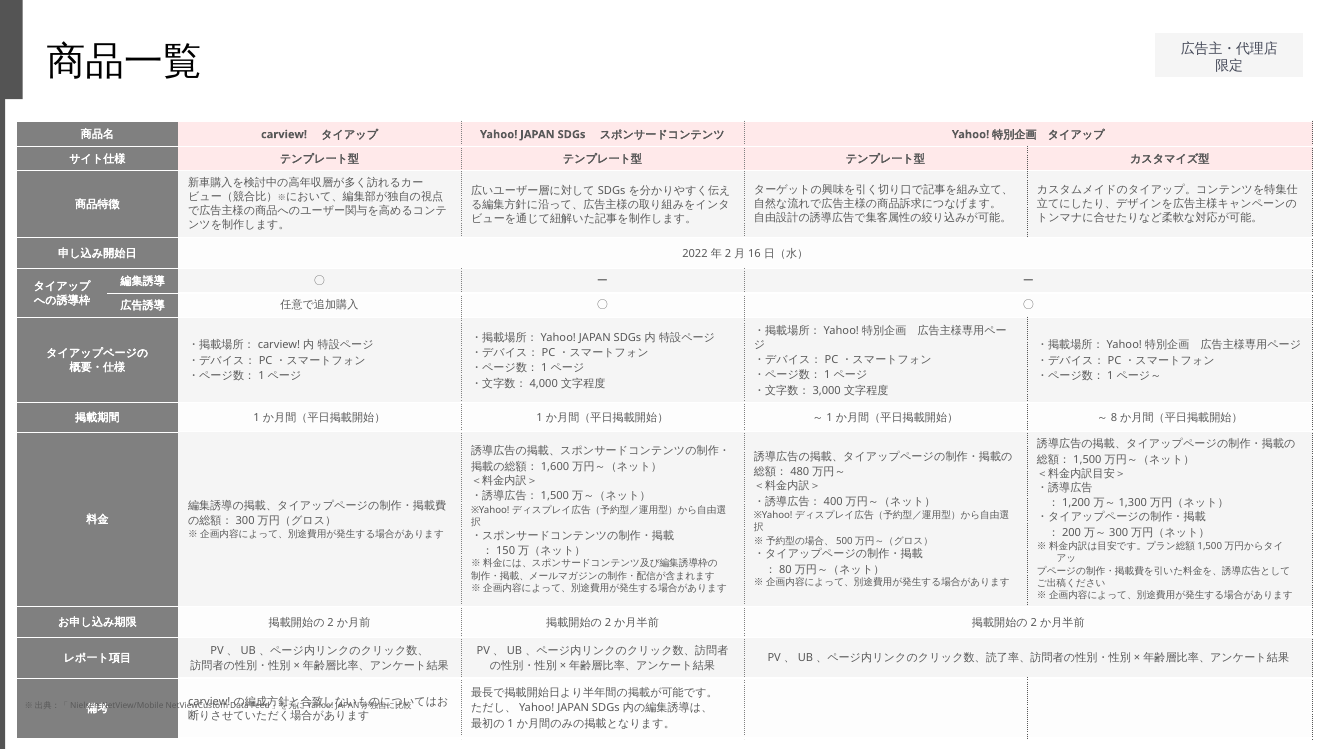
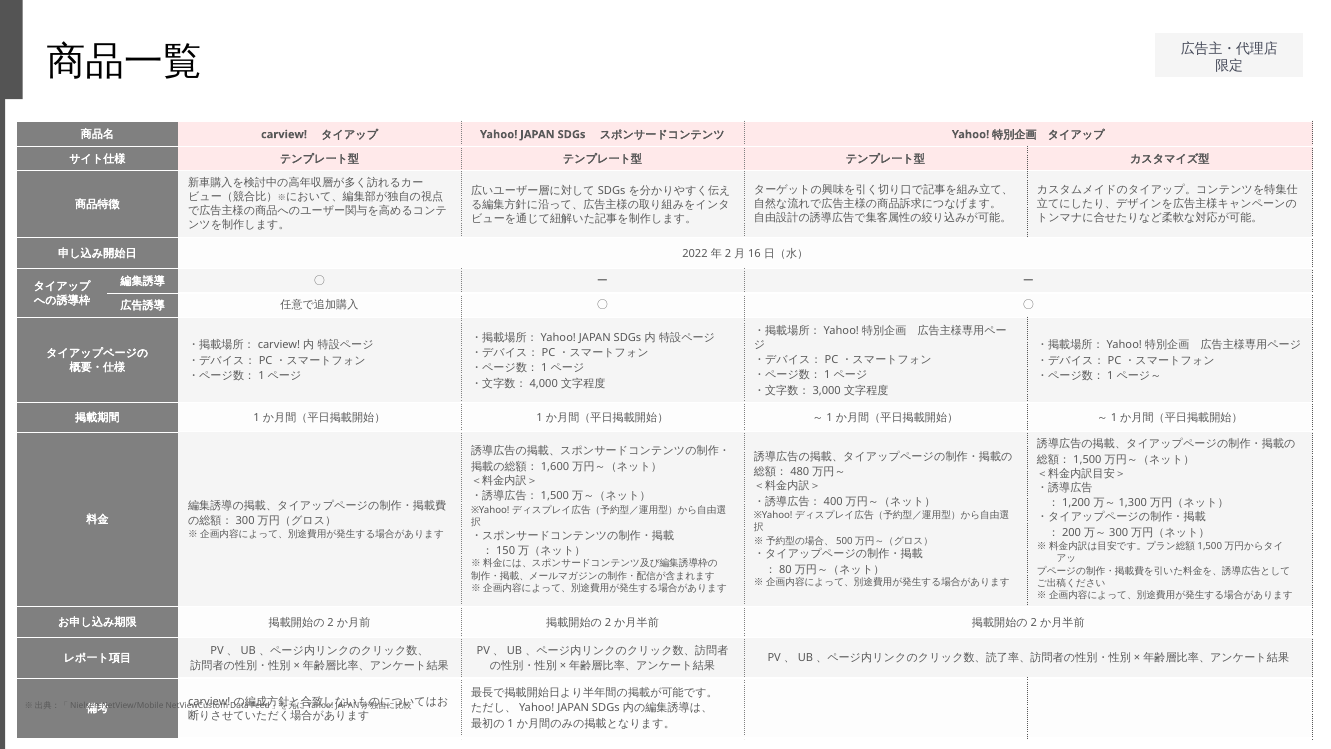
8: 8 -> 1 (1114, 418)
